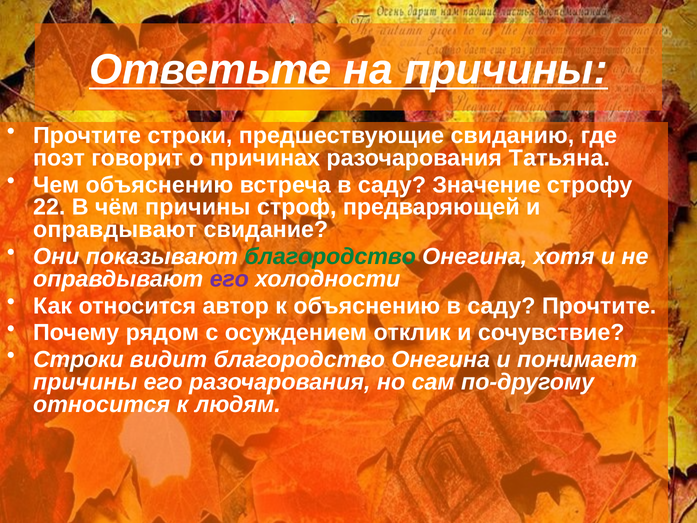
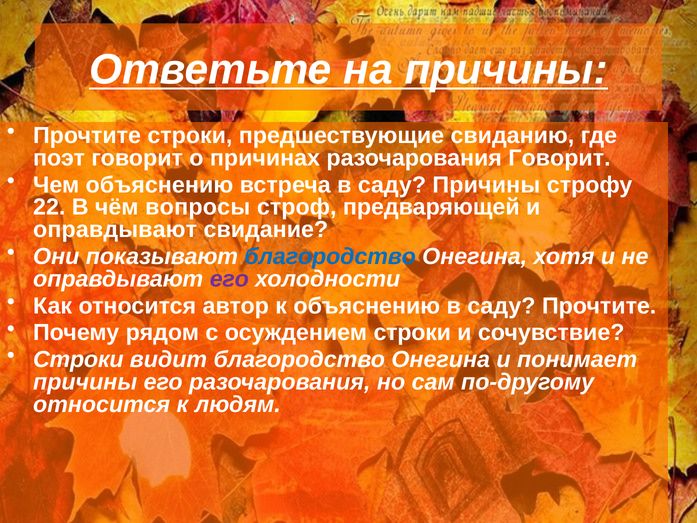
разочарования Татьяна: Татьяна -> Говорит (559, 158)
саду Значение: Значение -> Причины (486, 185)
чём причины: причины -> вопросы (198, 207)
благородство colour: green -> blue (330, 256)
осуждением отклик: отклик -> строки (412, 333)
